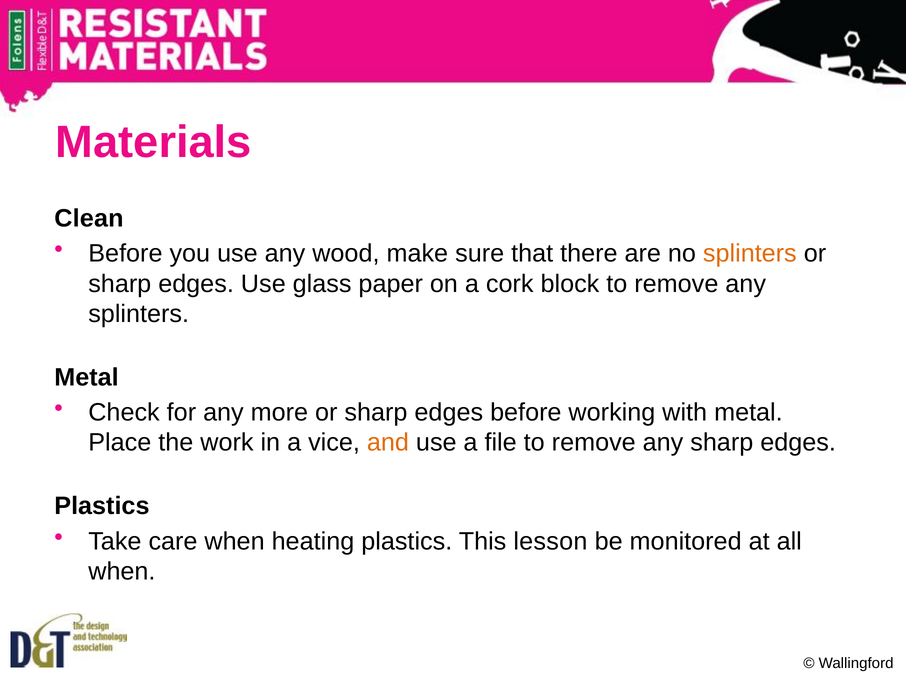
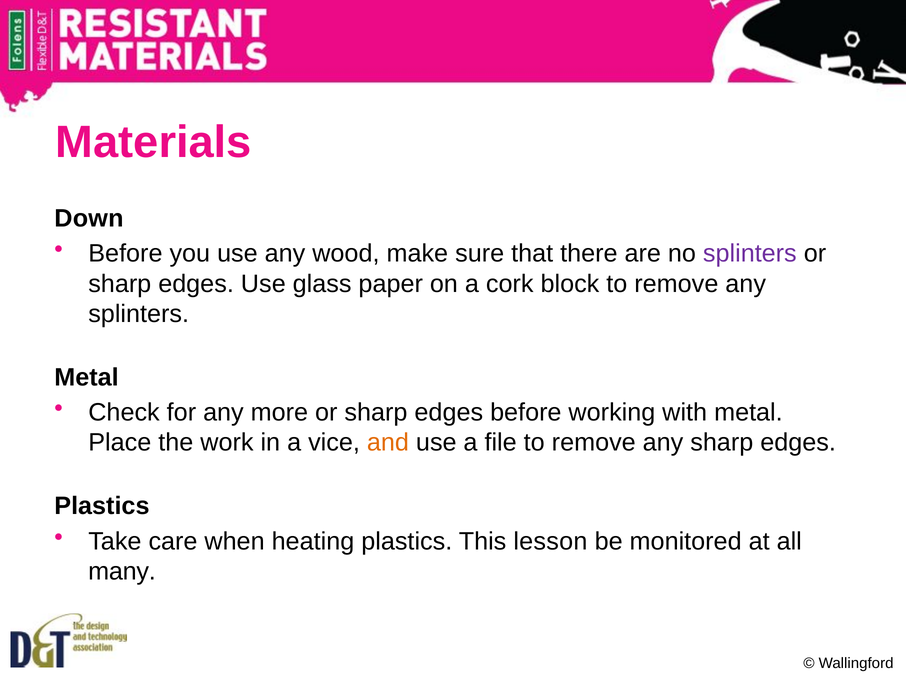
Clean: Clean -> Down (89, 218)
splinters colour: orange -> purple (750, 254)
when: when -> many (122, 572)
